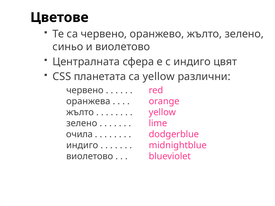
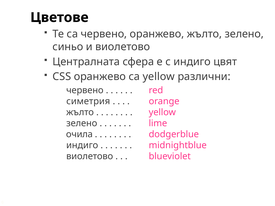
CSS планетата: планетата -> оранжево (100, 77)
оранжева: оранжева -> симетрия (88, 101)
